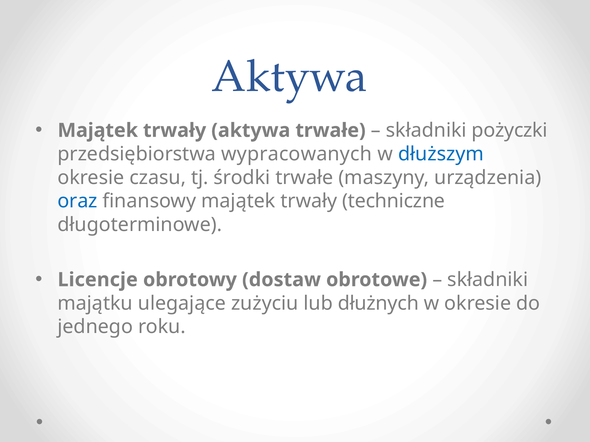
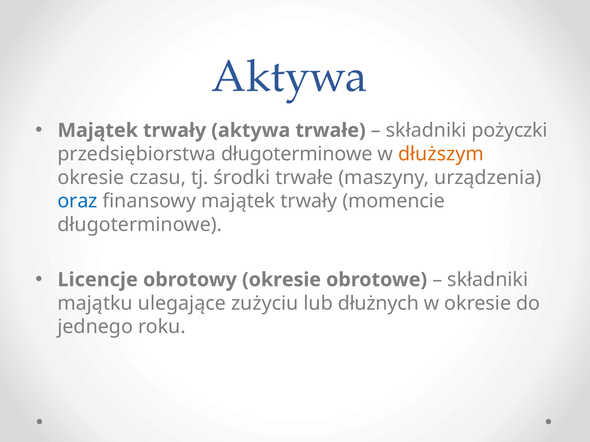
przedsiębiorstwa wypracowanych: wypracowanych -> długoterminowe (297, 154)
dłuższym colour: blue -> orange (441, 154)
techniczne: techniczne -> momencie (394, 201)
obrotowy dostaw: dostaw -> okresie (282, 280)
